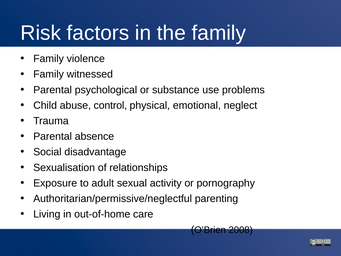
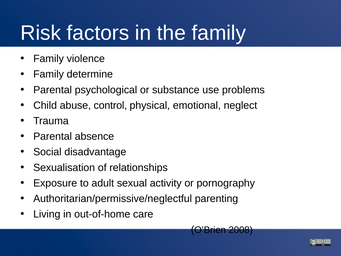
witnessed: witnessed -> determine (90, 74)
